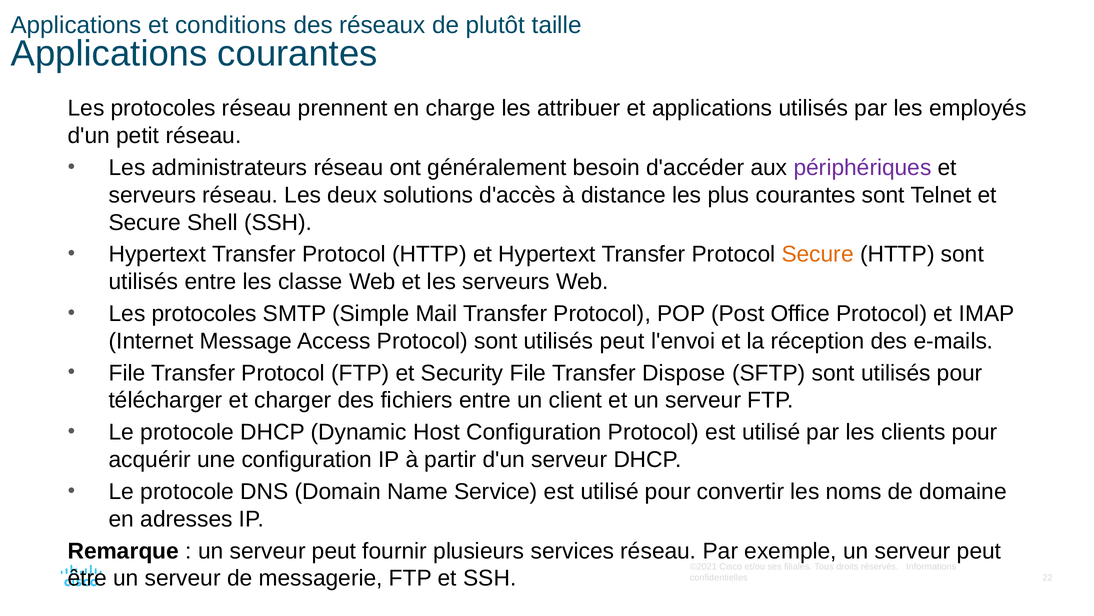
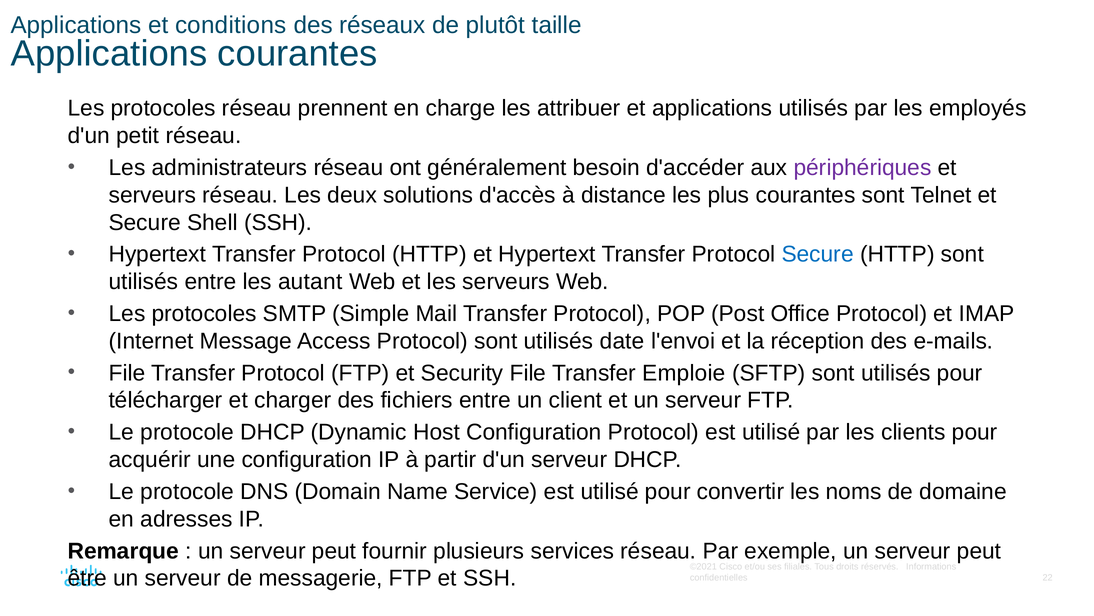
Secure colour: orange -> blue (818, 254)
classe: classe -> autant (310, 282)
utilisés peut: peut -> date (622, 341)
Dispose: Dispose -> Emploie (684, 373)
